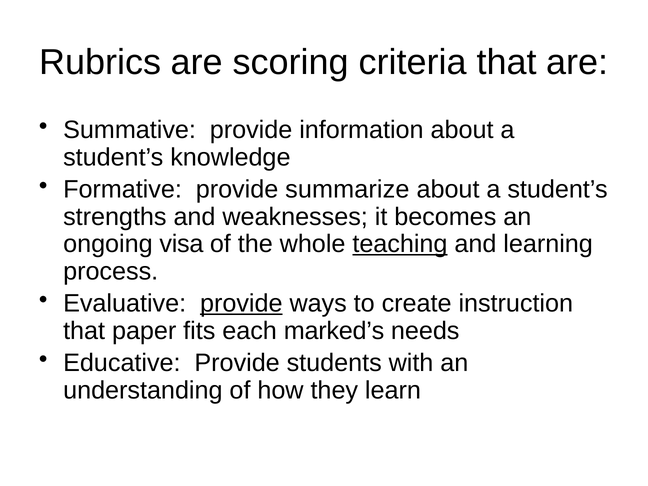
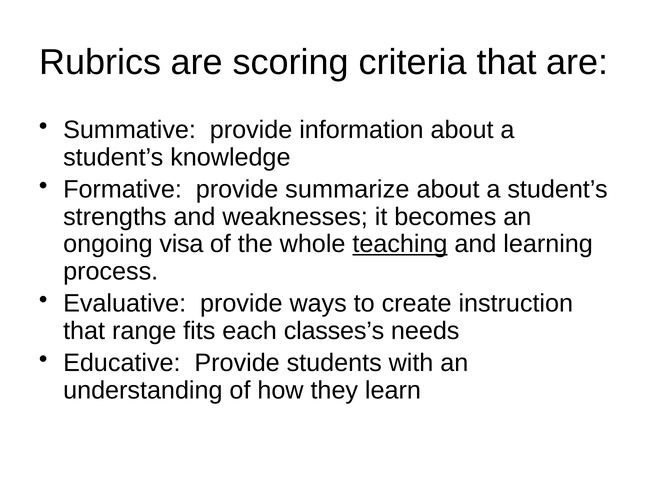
provide underline: present -> none (241, 304)
paper: paper -> range (144, 331)
marked’s: marked’s -> classes’s (334, 331)
